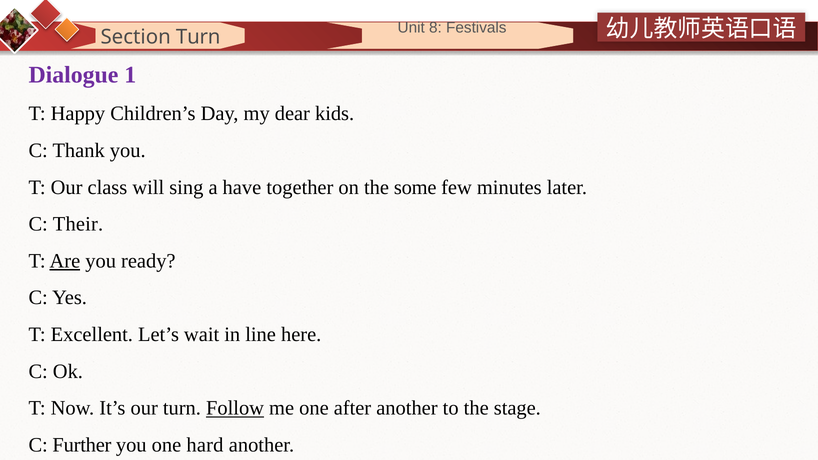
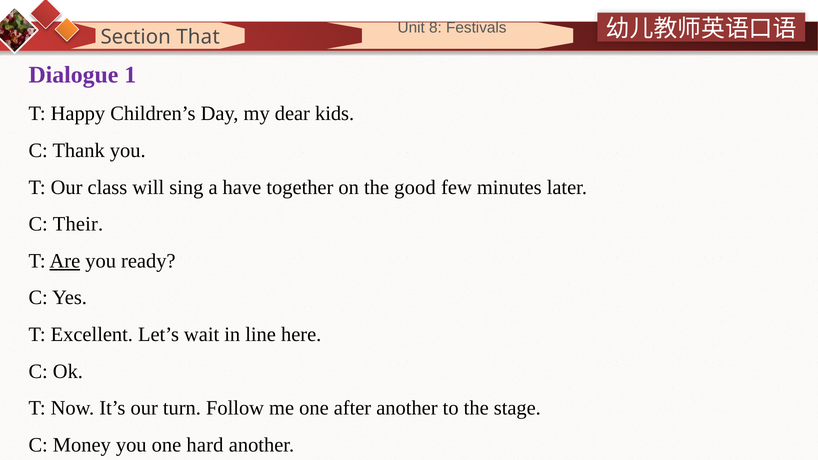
Section Turn: Turn -> That (198, 37)
some: some -> good (415, 187)
Follow underline: present -> none (235, 408)
Further: Further -> Money (82, 445)
